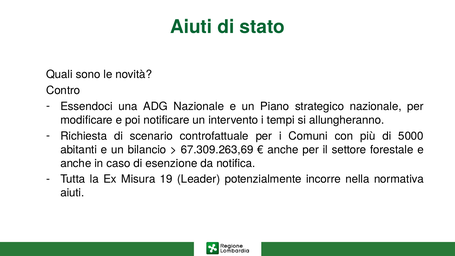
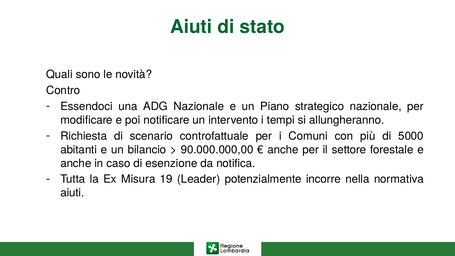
67.309.263,69: 67.309.263,69 -> 90.000.000,00 (217, 150)
